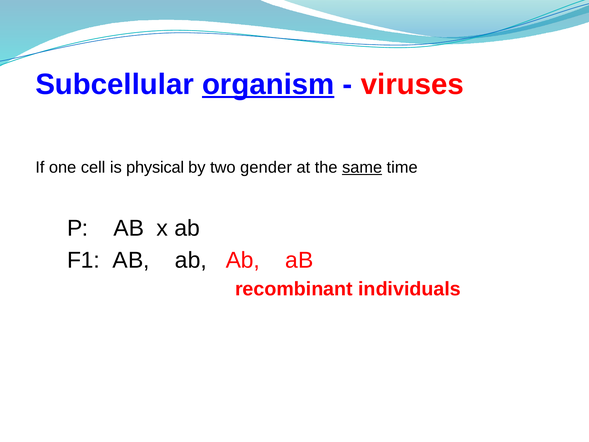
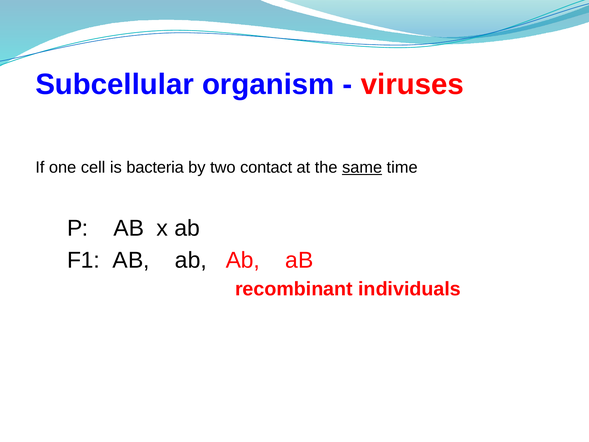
organism underline: present -> none (268, 84)
physical: physical -> bacteria (155, 167)
gender: gender -> contact (266, 167)
